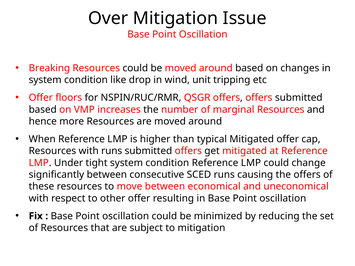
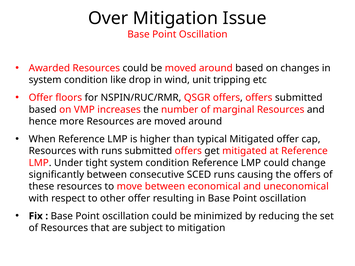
Breaking: Breaking -> Awarded (49, 68)
